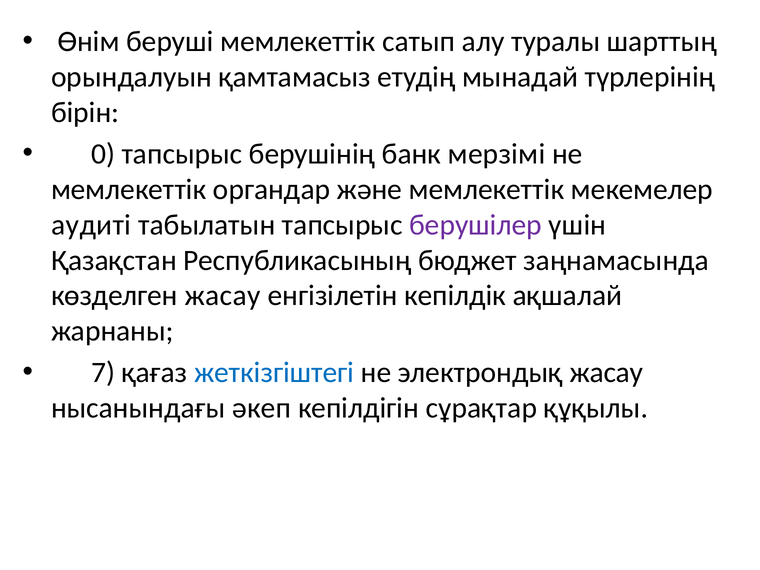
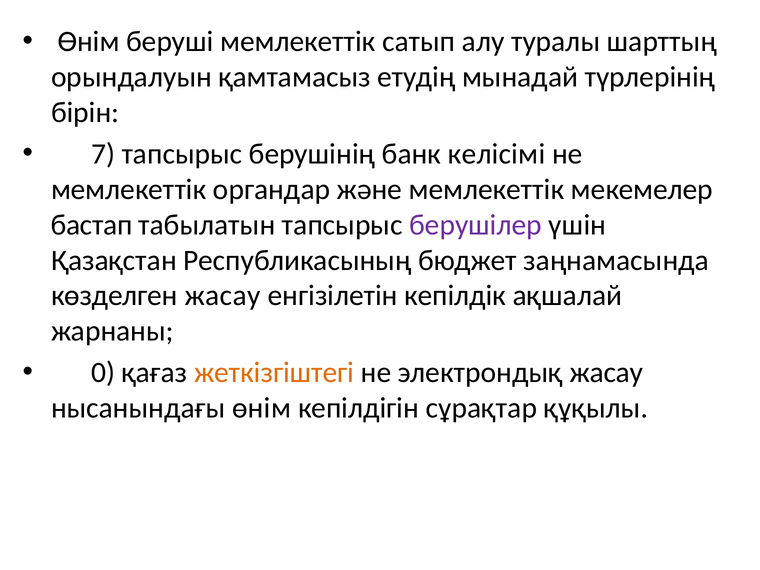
0: 0 -> 7 (103, 154)
мерзімі: мерзімі -> келісімі (497, 154)
аудиті: аудиті -> бастап (92, 225)
7: 7 -> 0 (103, 373)
жеткізгіштегі colour: blue -> orange (274, 373)
нысанындағы әкеп: әкеп -> өнім (262, 408)
